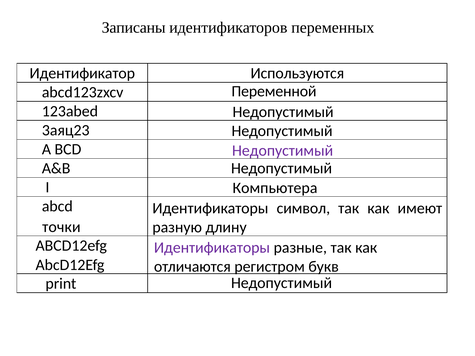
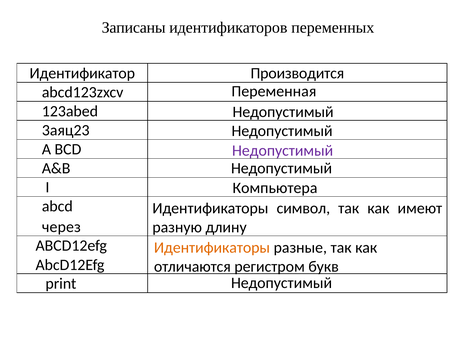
Используются: Используются -> Производится (297, 73)
Переменной: Переменной -> Переменная (274, 91)
точки: точки -> через (61, 227)
Идентификаторы colour: purple -> orange (212, 248)
